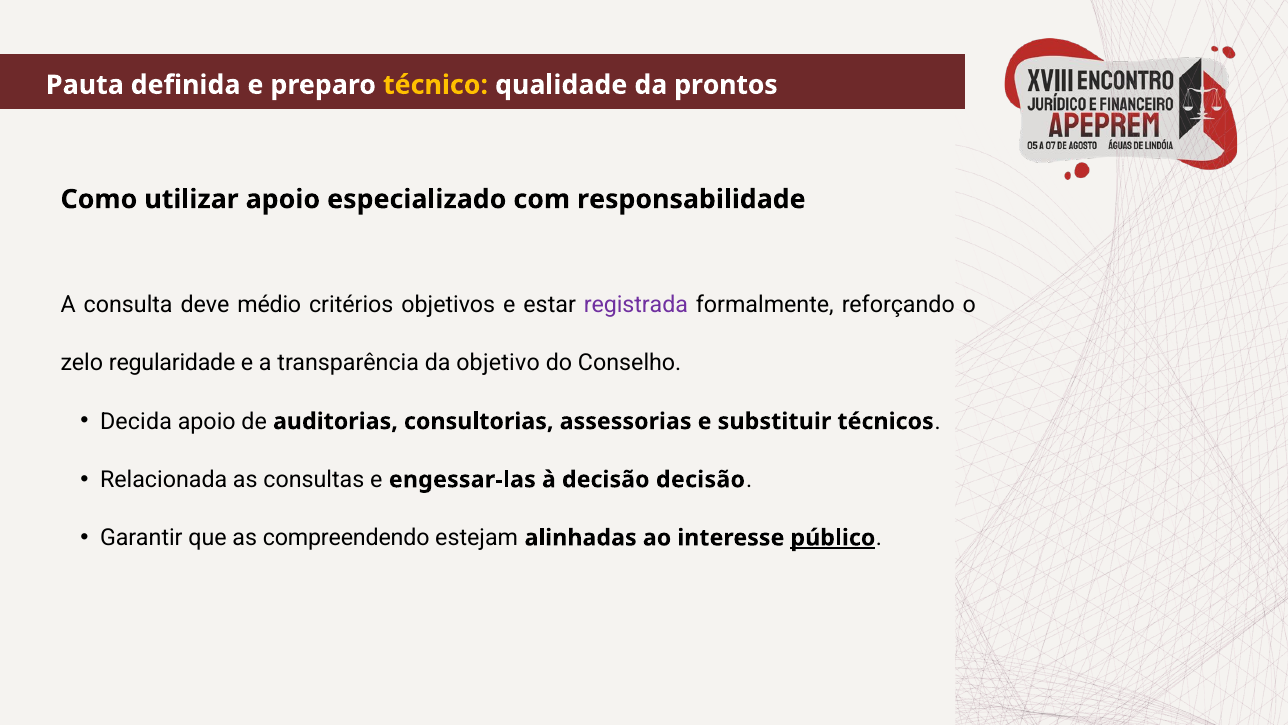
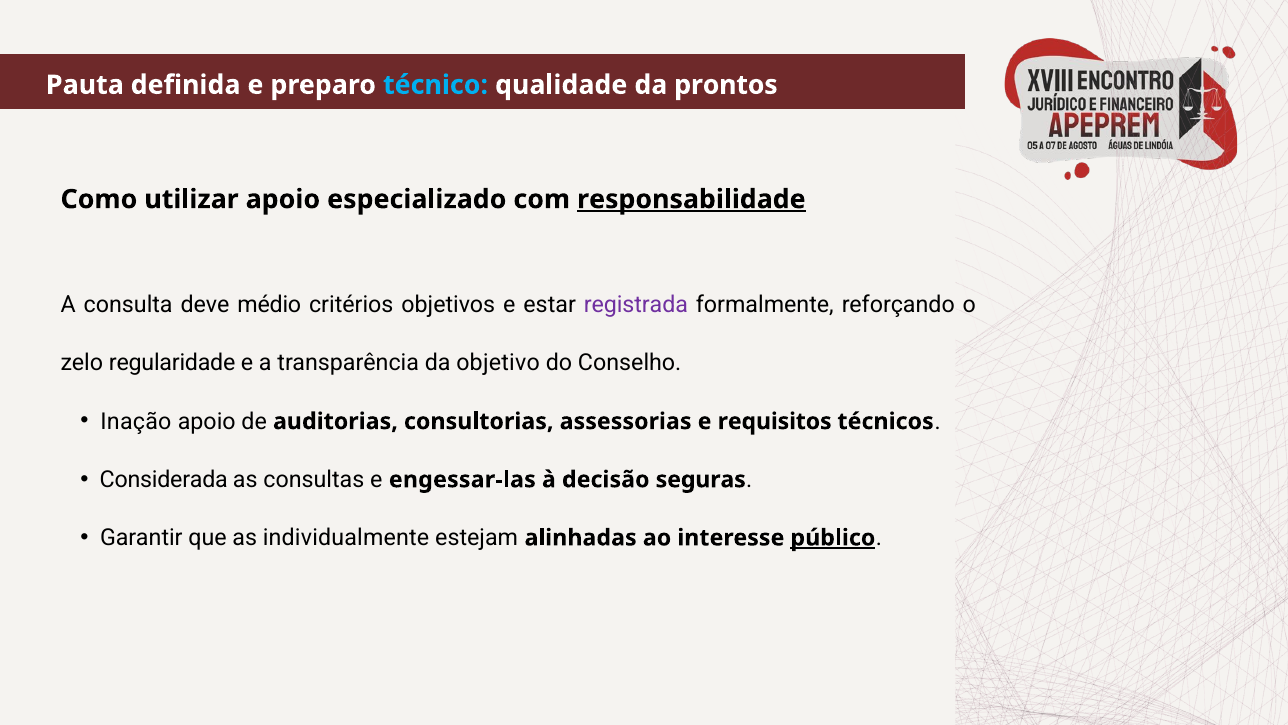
técnico colour: yellow -> light blue (436, 85)
responsabilidade underline: none -> present (691, 199)
Decida: Decida -> Inação (136, 421)
substituir: substituir -> requisitos (775, 421)
Relacionada: Relacionada -> Considerada (164, 479)
decisão decisão: decisão -> seguras (701, 479)
compreendendo: compreendendo -> individualmente (346, 537)
